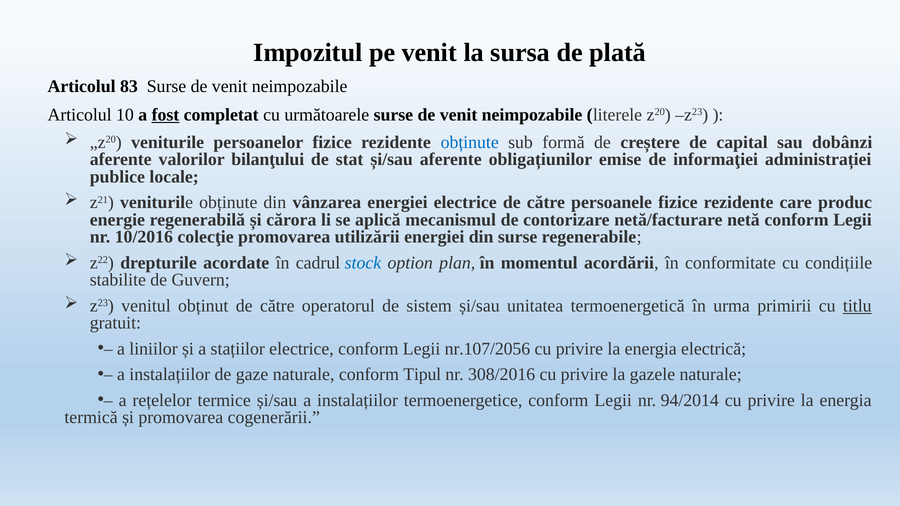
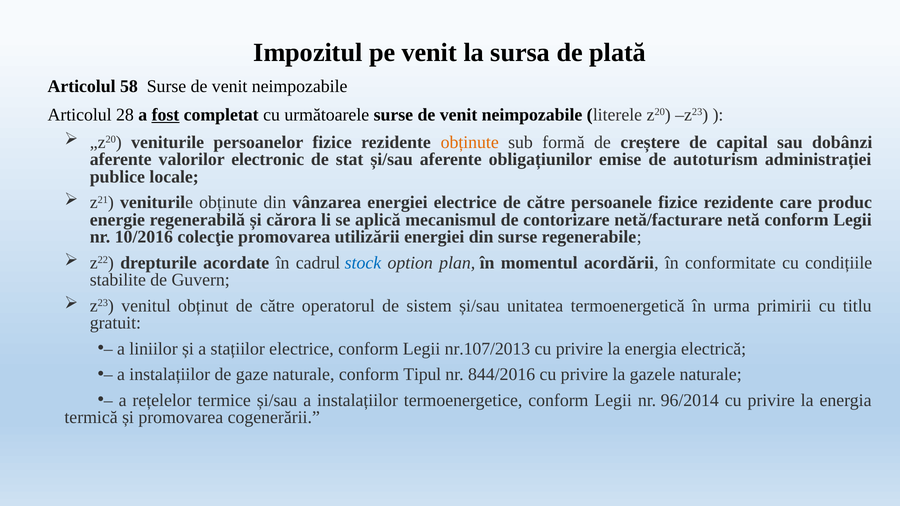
83: 83 -> 58 (129, 87)
10: 10 -> 28 (125, 115)
obținute colour: blue -> orange (470, 142)
bilanţului: bilanţului -> electronic (268, 160)
informaţiei: informaţiei -> autoturism (716, 160)
titlu underline: present -> none (857, 306)
nr.107/2056: nr.107/2056 -> nr.107/2013 (487, 349)
308/2016: 308/2016 -> 844/2016 (502, 375)
94/2014: 94/2014 -> 96/2014 (690, 400)
